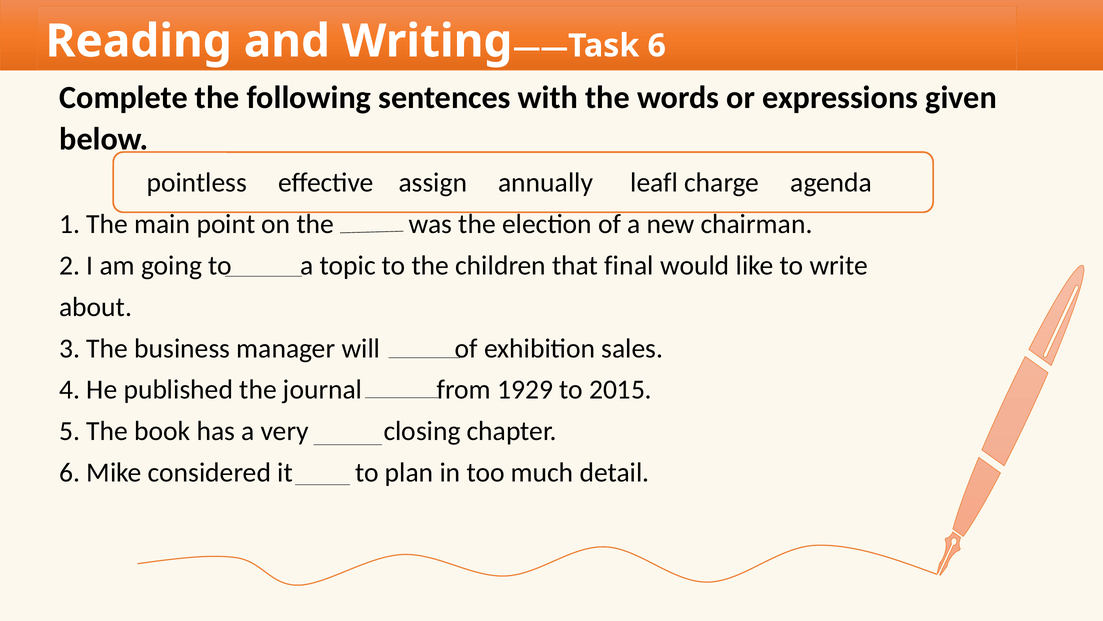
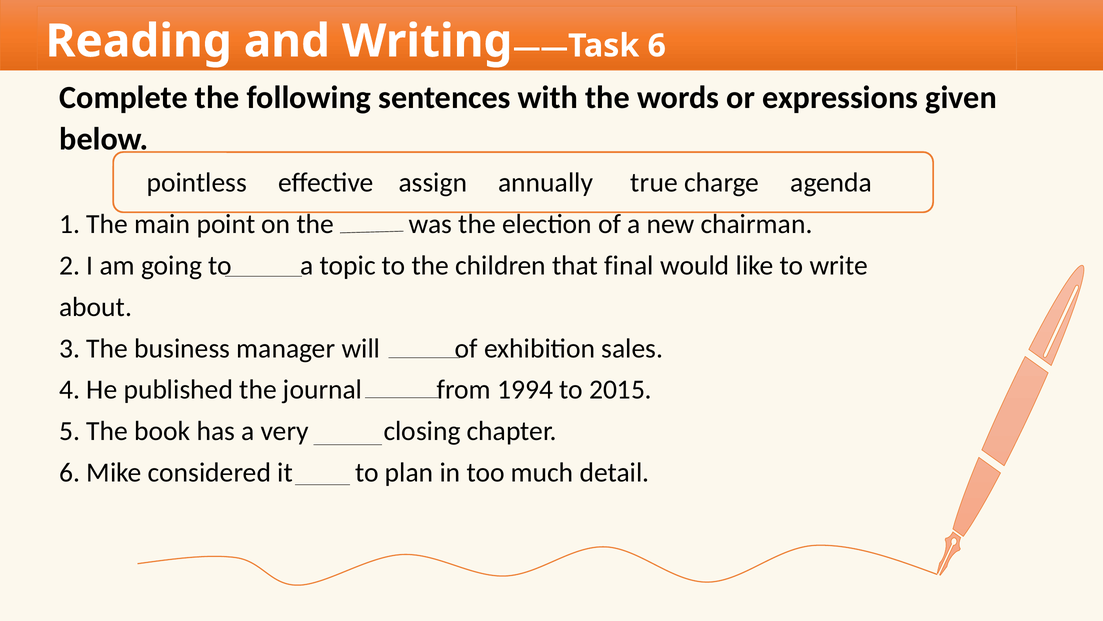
leafl: leafl -> true (654, 183)
1929: 1929 -> 1994 (525, 389)
